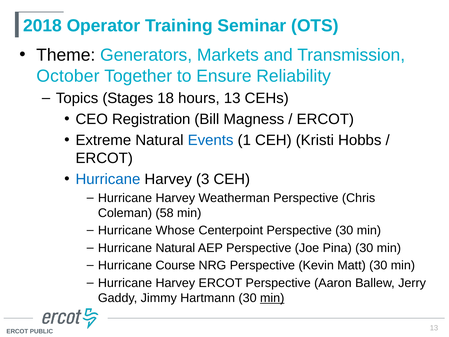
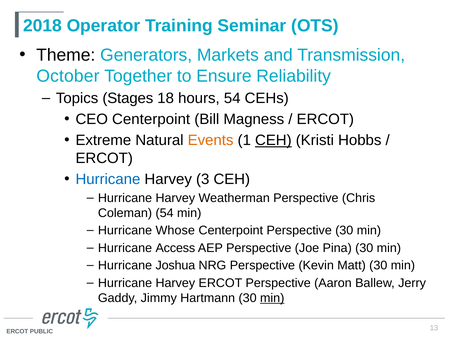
hours 13: 13 -> 54 (232, 98)
CEO Registration: Registration -> Centerpoint (151, 119)
Events colour: blue -> orange (211, 140)
CEH underline: none -> present (273, 140)
Coleman 58: 58 -> 54 (165, 213)
Hurricane Natural: Natural -> Access (175, 248)
Course: Course -> Joshua (175, 265)
